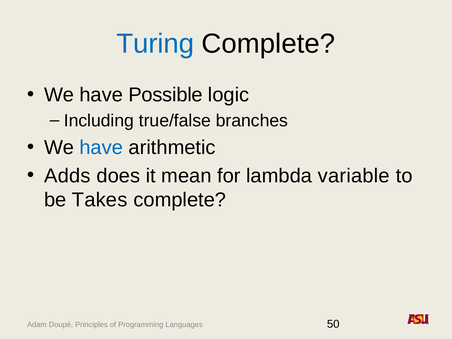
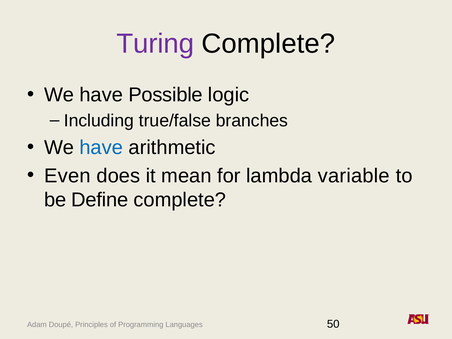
Turing colour: blue -> purple (155, 44)
Adds: Adds -> Even (67, 176)
Takes: Takes -> Define (100, 200)
